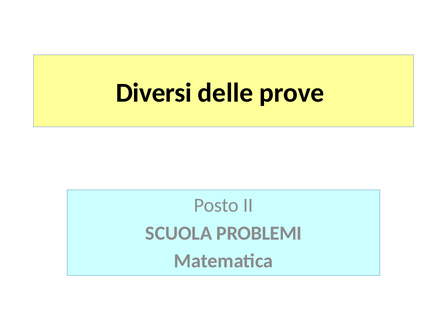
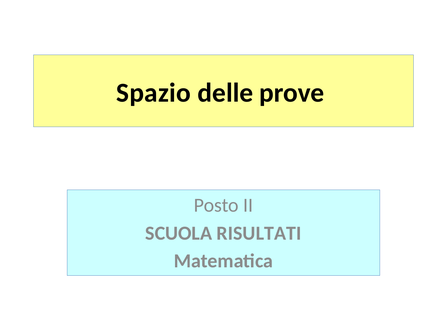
Diversi: Diversi -> Spazio (154, 93)
PROBLEMI: PROBLEMI -> RISULTATI (259, 233)
